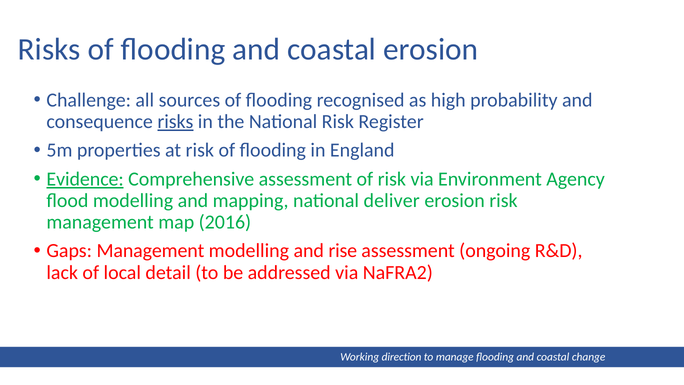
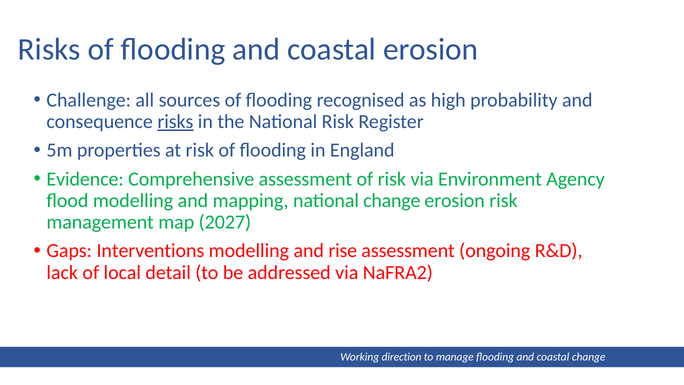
Evidence underline: present -> none (85, 179)
national deliver: deliver -> change (392, 201)
2016: 2016 -> 2027 (225, 222)
Gaps Management: Management -> Interventions (150, 251)
